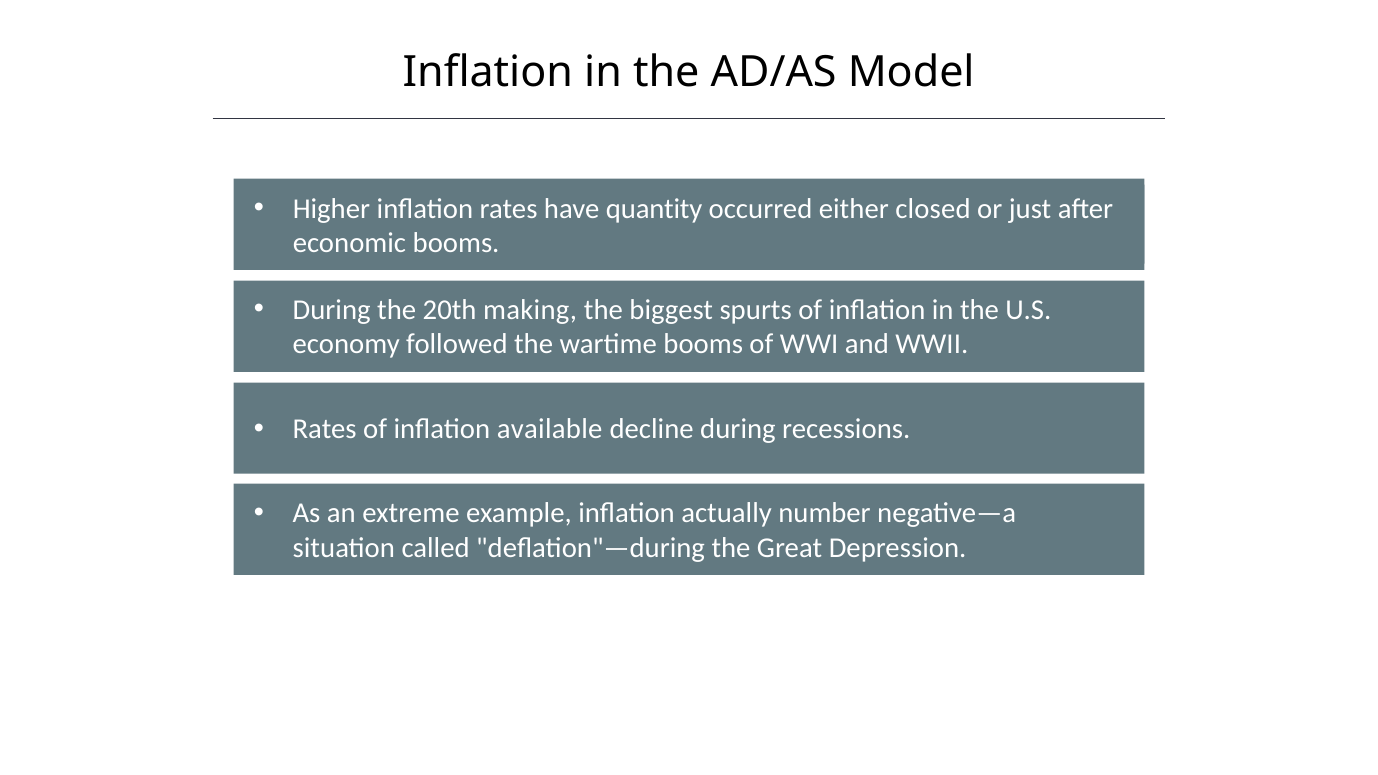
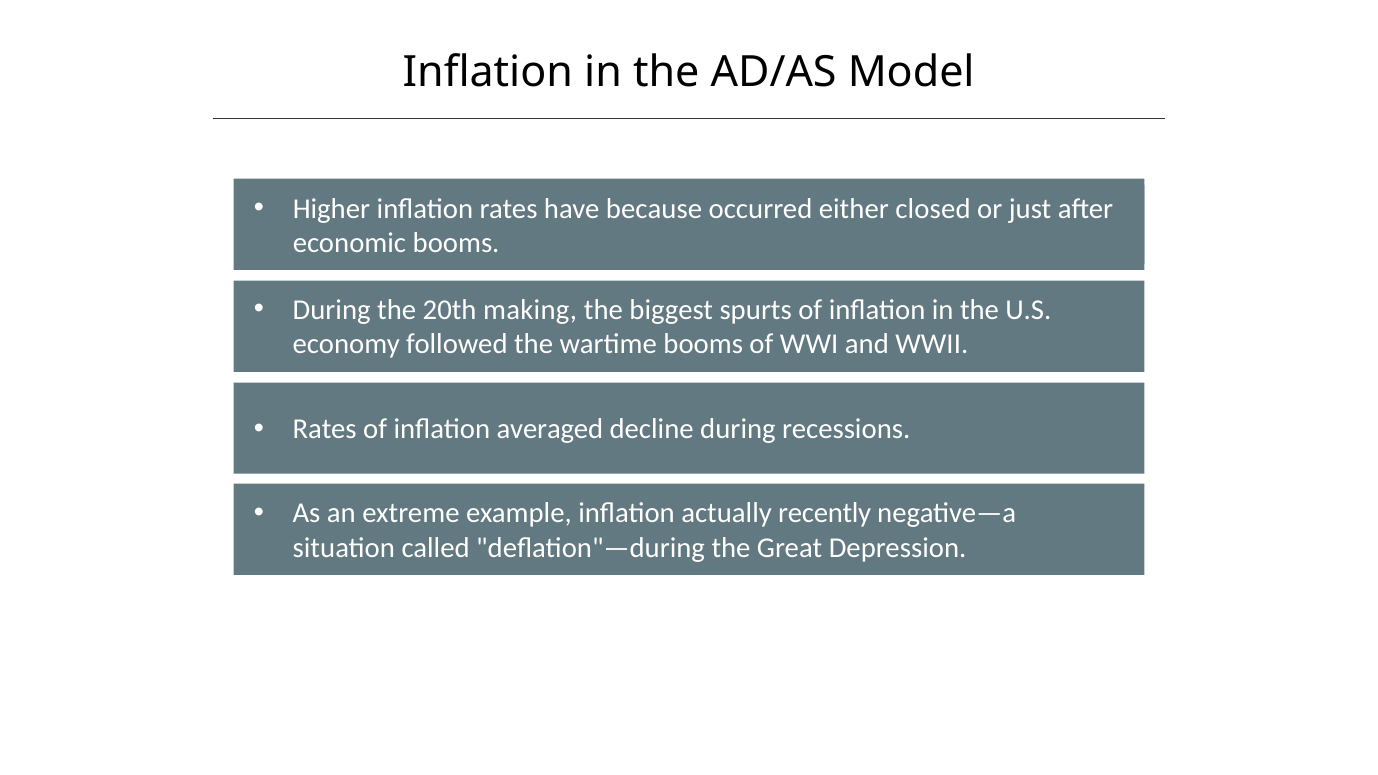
quantity: quantity -> because (654, 209)
available: available -> averaged (550, 430)
number: number -> recently (825, 513)
